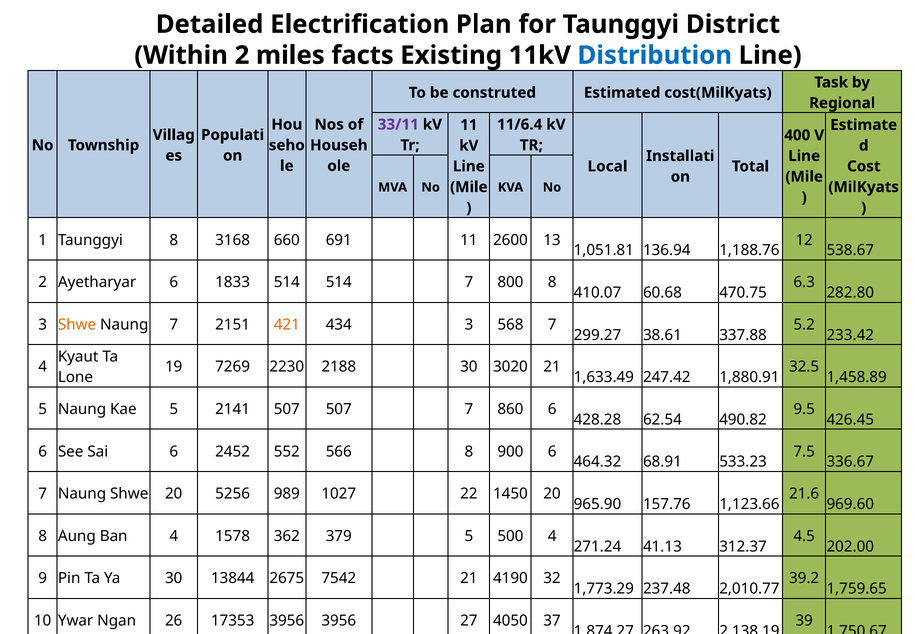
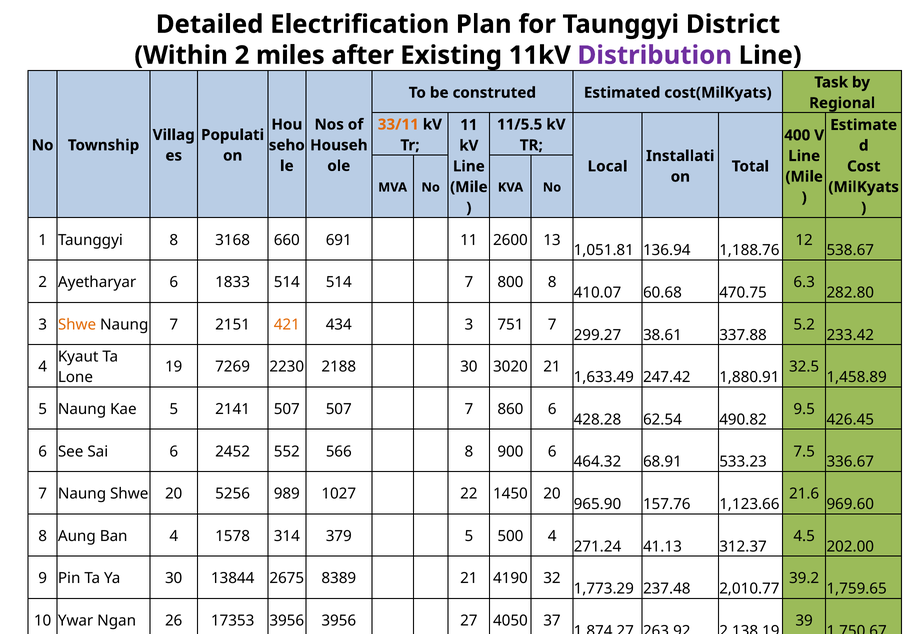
facts: facts -> after (363, 55)
Distribution colour: blue -> purple (655, 55)
33/11 colour: purple -> orange (398, 124)
11/6.4: 11/6.4 -> 11/5.5 (520, 124)
568: 568 -> 751 (510, 324)
362: 362 -> 314 (287, 536)
7542: 7542 -> 8389 (339, 578)
